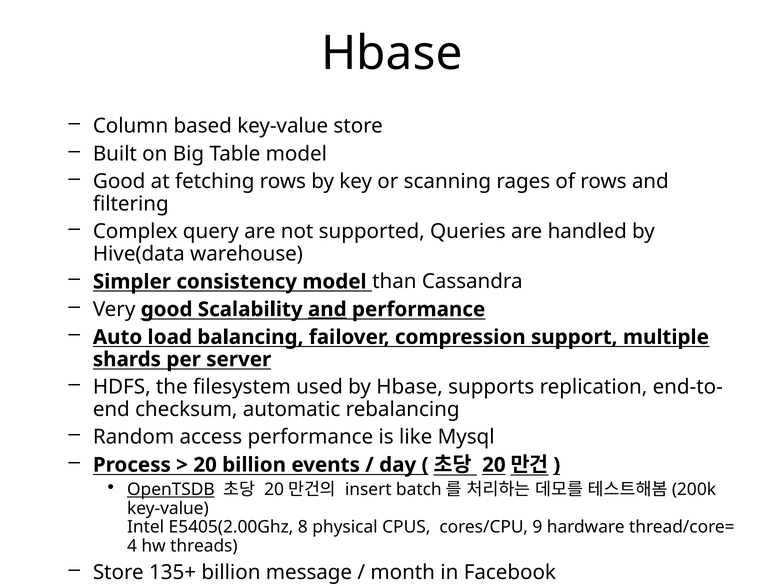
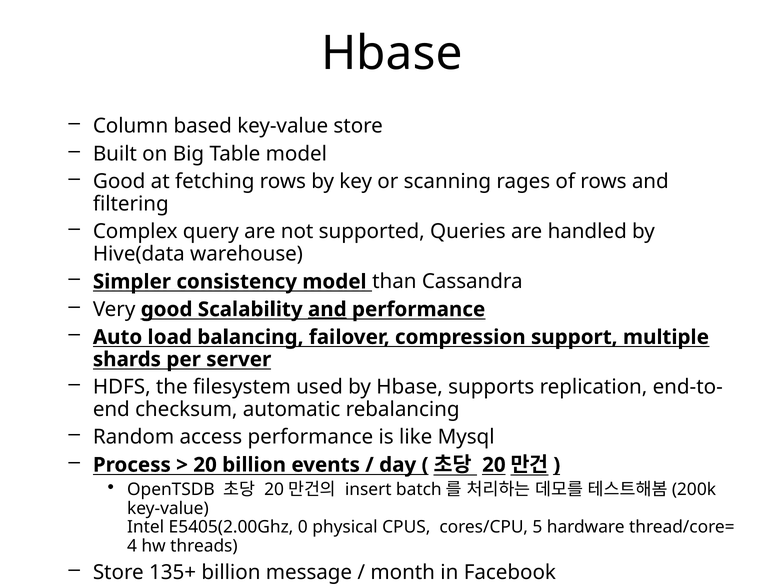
OpenTSDB underline: present -> none (171, 490)
8: 8 -> 0 (303, 528)
9: 9 -> 5 (537, 528)
